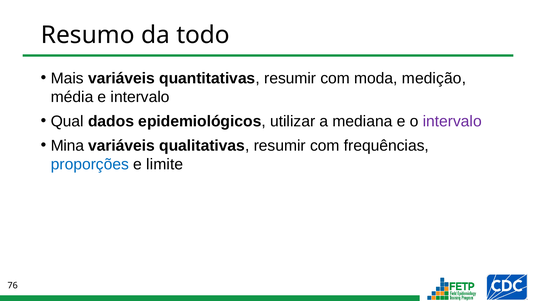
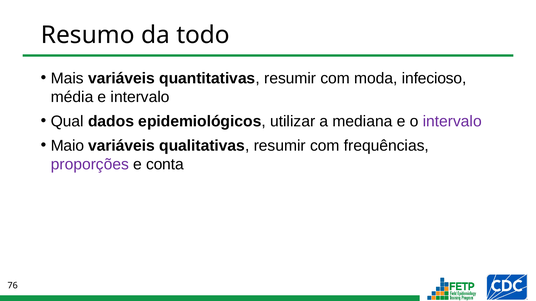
medição: medição -> infecioso (434, 78)
Mina: Mina -> Maio (67, 146)
proporções colour: blue -> purple (90, 165)
limite: limite -> conta (165, 165)
